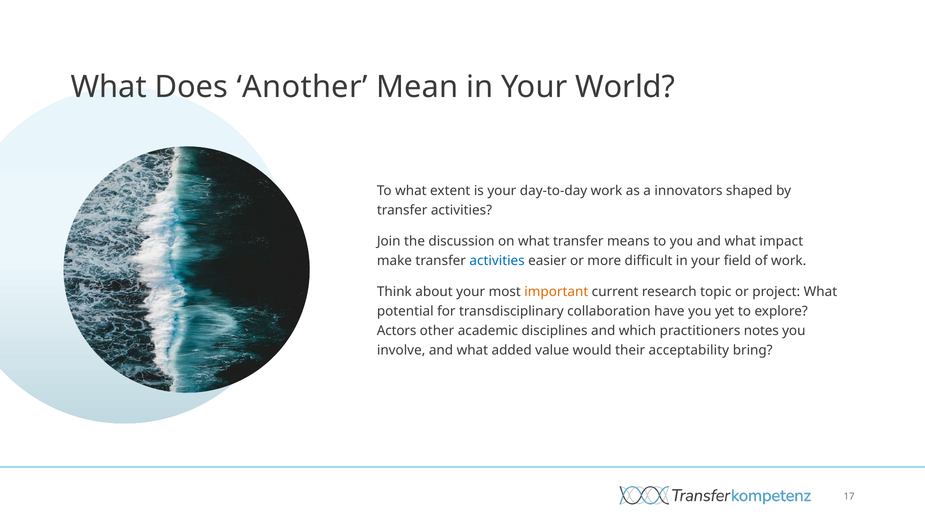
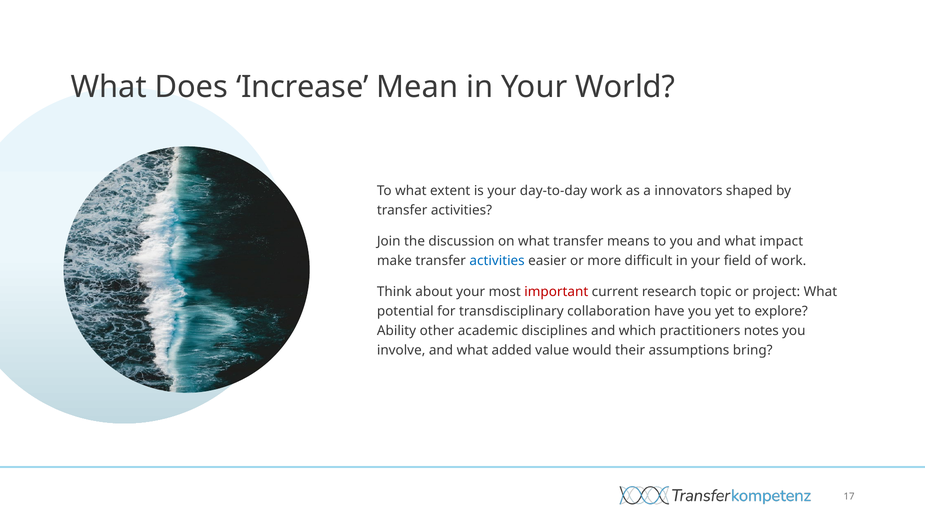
Another: Another -> Increase (302, 87)
important colour: orange -> red (556, 292)
Actors: Actors -> Ability (397, 330)
acceptability: acceptability -> assumptions (689, 350)
